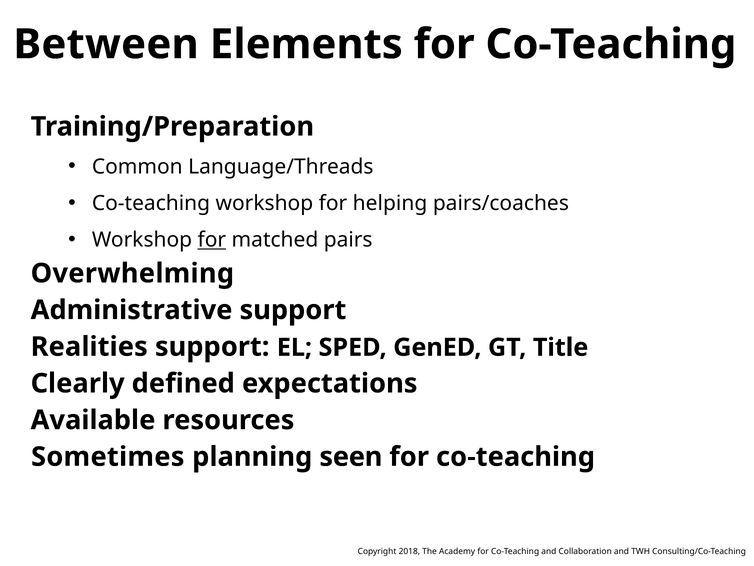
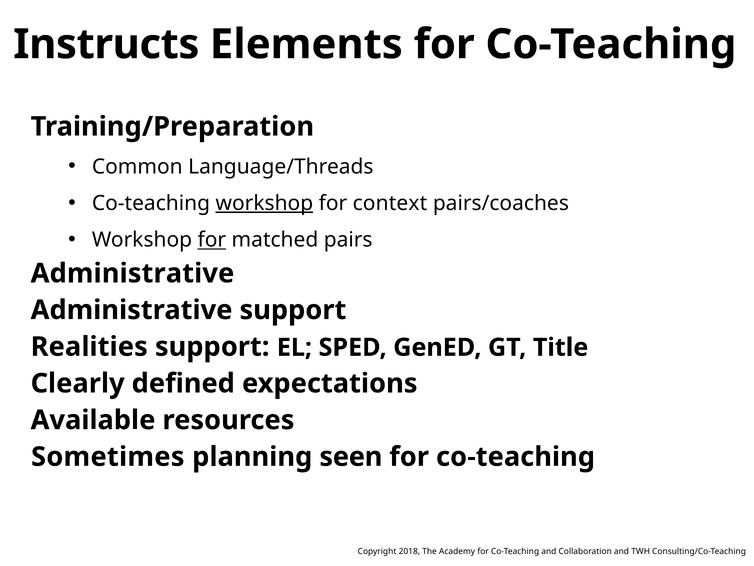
Between: Between -> Instructs (106, 44)
workshop underline: none -> present (264, 203)
helping: helping -> context (390, 203)
Overwhelming: Overwhelming -> Administrative (132, 273)
